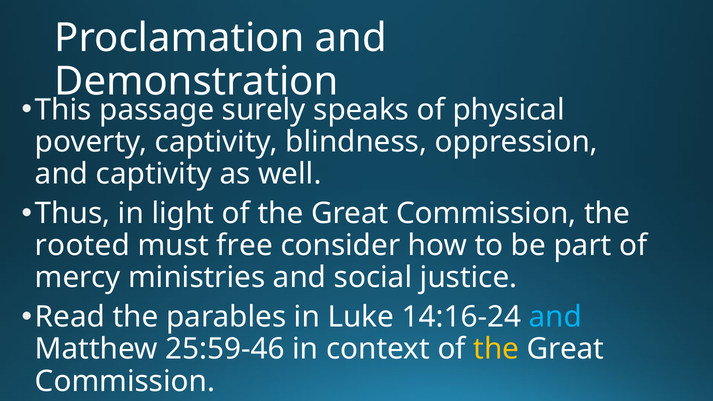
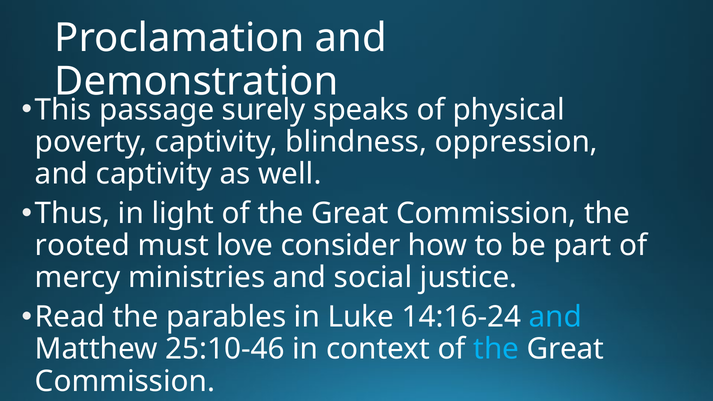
free: free -> love (245, 246)
25:59-46: 25:59-46 -> 25:10-46 (225, 349)
the colour: yellow -> light blue (496, 349)
